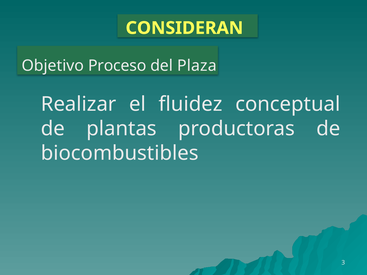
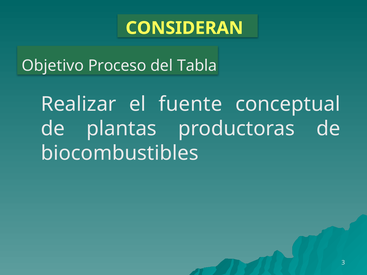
Plaza: Plaza -> Tabla (197, 66)
fluidez: fluidez -> fuente (190, 104)
